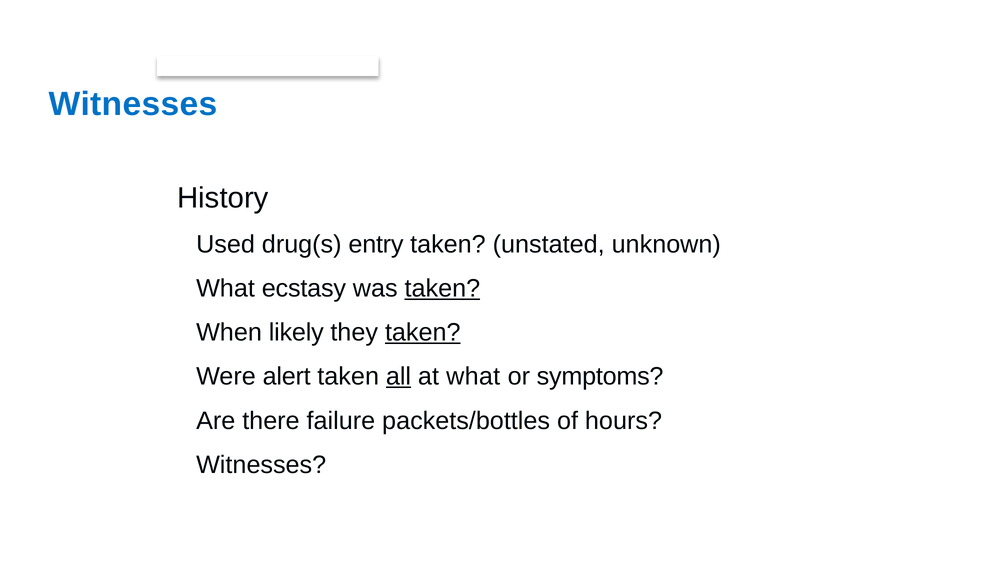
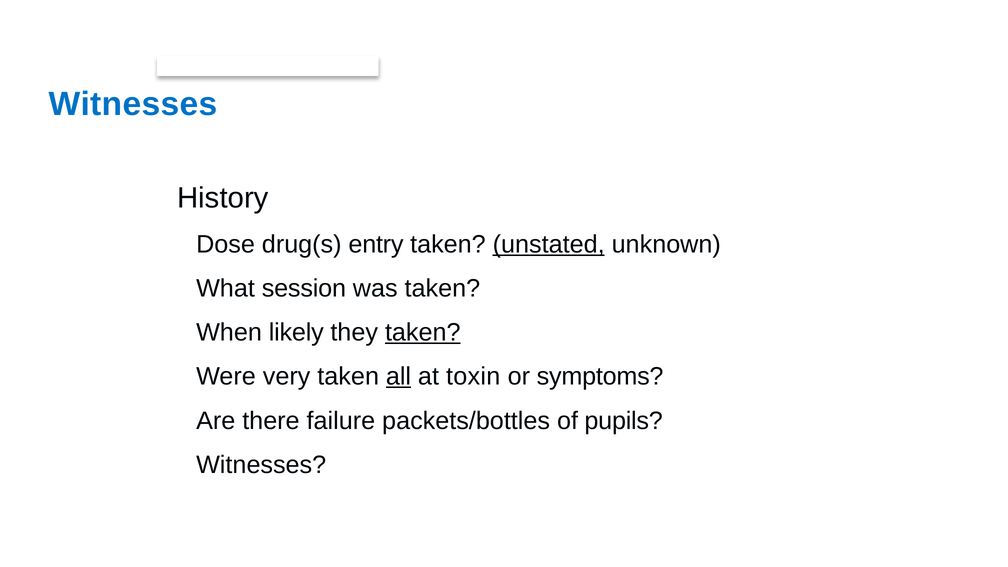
Used: Used -> Dose (226, 244)
unstated underline: none -> present (549, 244)
ecstasy: ecstasy -> session (304, 288)
taken underline: present -> none (442, 288)
alert: alert -> very (287, 377)
at what: what -> toxin (473, 377)
hours: hours -> pupils (624, 421)
